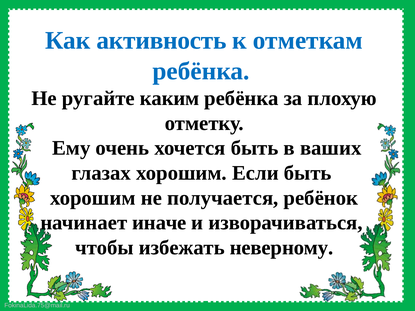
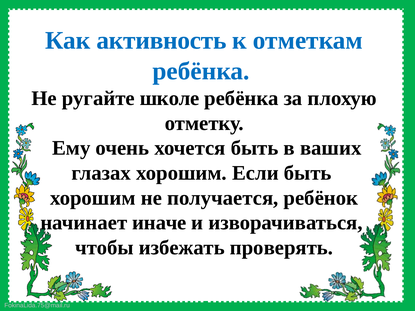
каким: каким -> школе (170, 98)
неверному: неверному -> проверять (281, 248)
